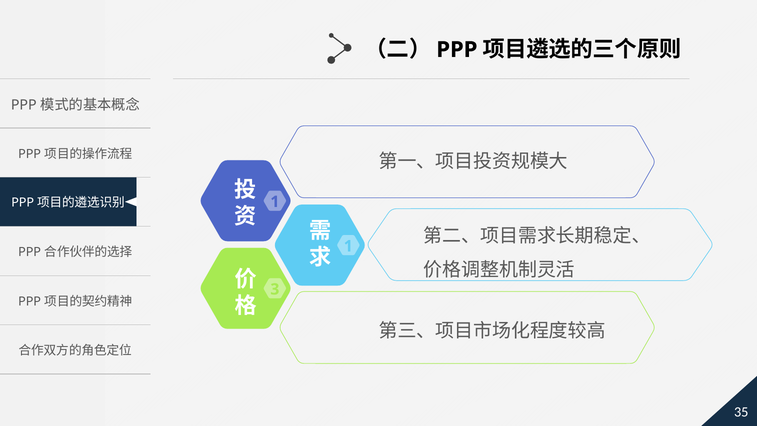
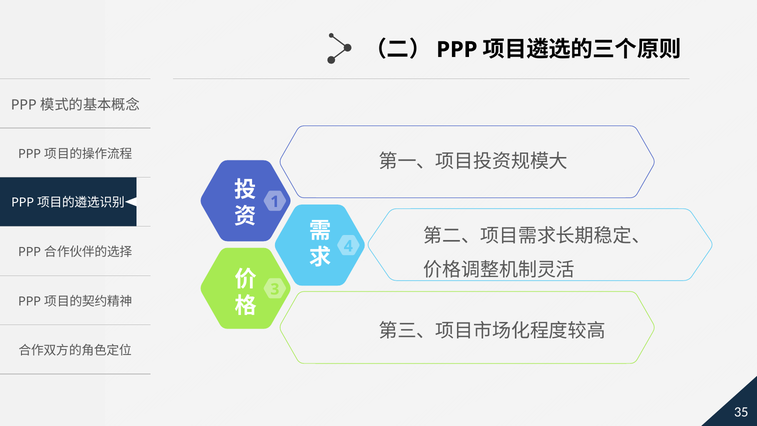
1: 1 -> 4 (348, 246)
